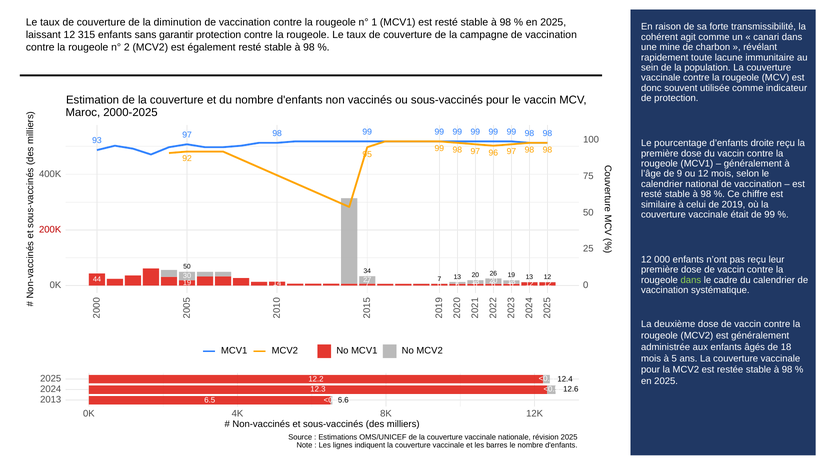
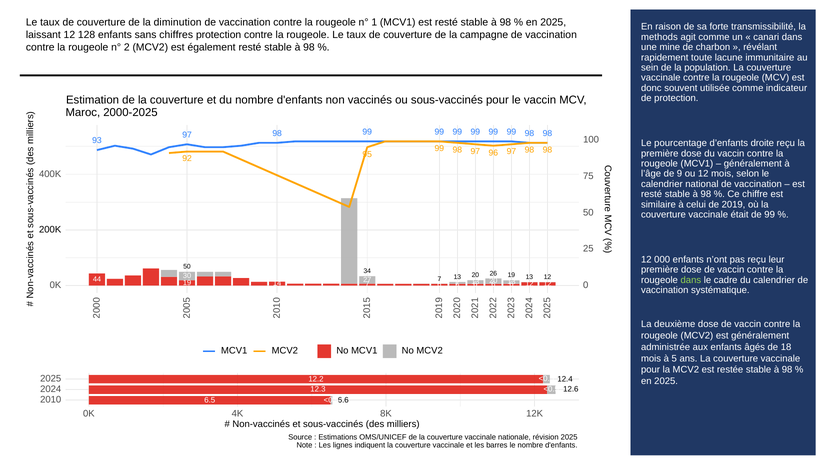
315: 315 -> 128 (87, 35)
garantir: garantir -> chiffres (176, 35)
cohérent: cohérent -> methods (659, 37)
200K colour: red -> black (50, 229)
2013: 2013 -> 2010 (51, 399)
